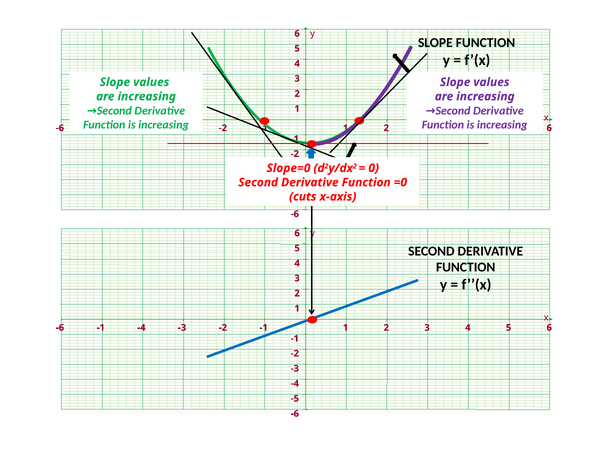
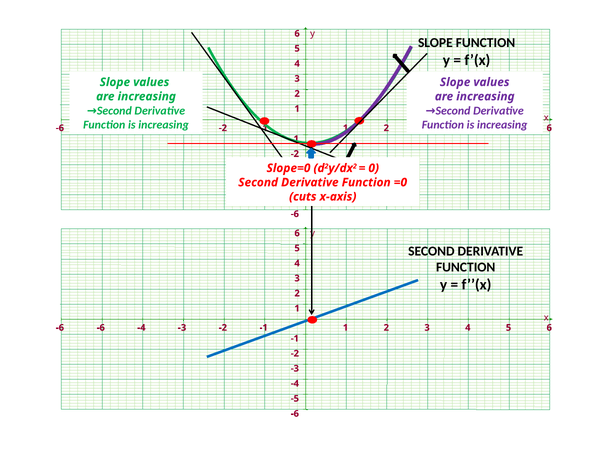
-6 -1: -1 -> -6 (101, 327)
